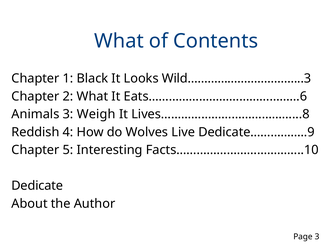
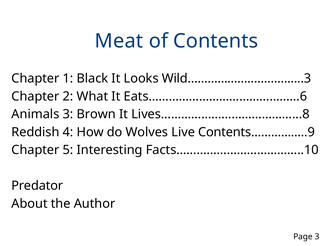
What: What -> Meat (119, 41)
Weigh: Weigh -> Brown (96, 114)
Dedicate……………..9: Dedicate……………..9 -> Contents……………..9 (256, 132)
Dedicate: Dedicate -> Predator (37, 186)
